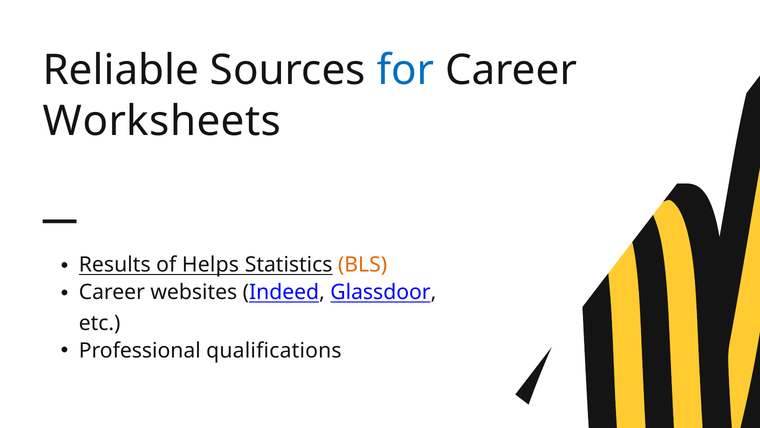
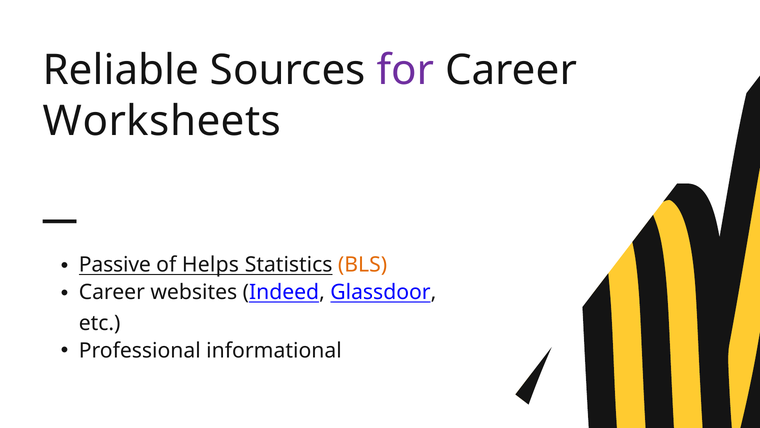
for colour: blue -> purple (405, 70)
Results: Results -> Passive (115, 264)
qualifications: qualifications -> informational (274, 350)
